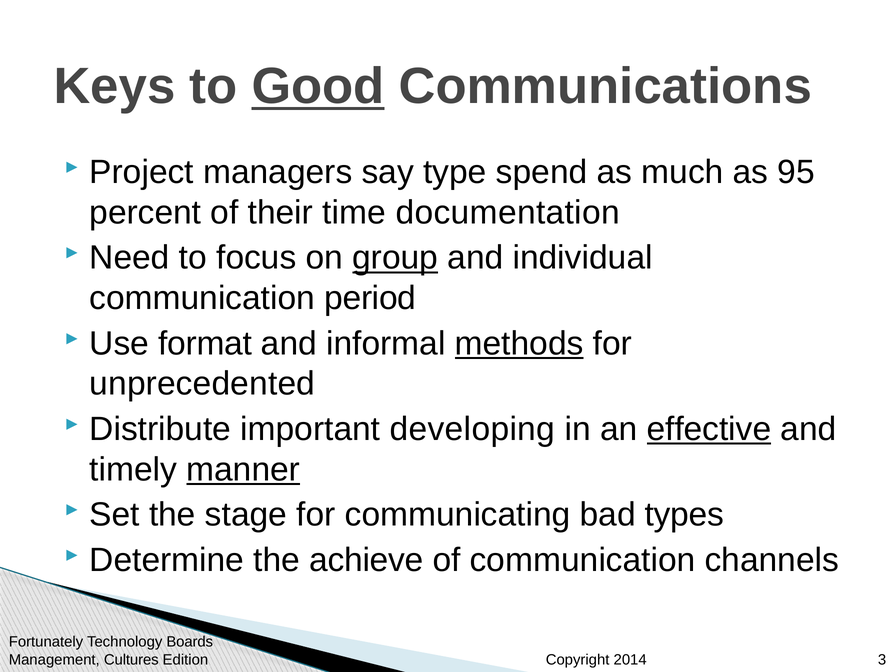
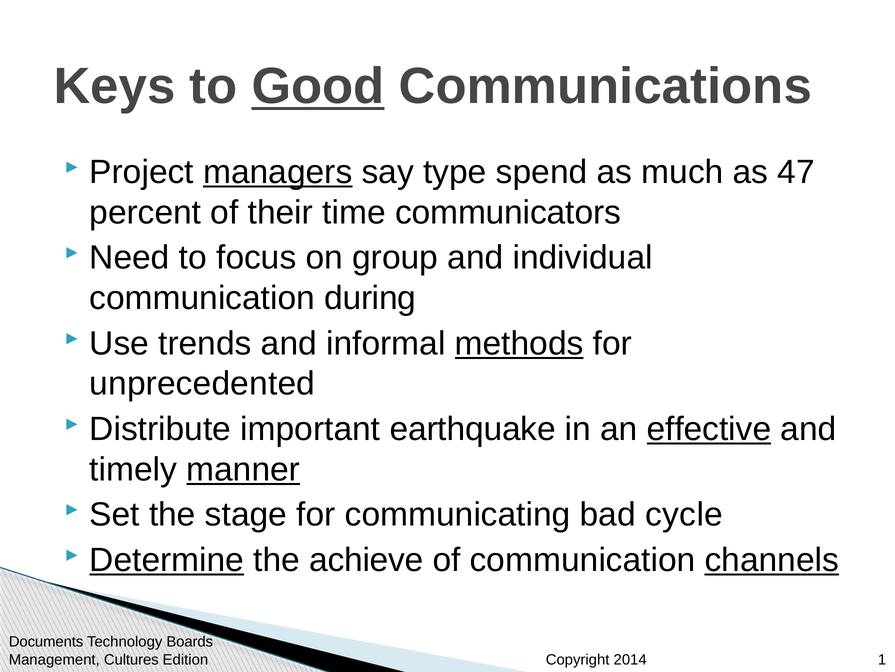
managers underline: none -> present (278, 172)
95: 95 -> 47 (796, 172)
documentation: documentation -> communicators (508, 212)
group underline: present -> none (395, 258)
period: period -> during (370, 298)
format: format -> trends (205, 343)
developing: developing -> earthquake (473, 429)
types: types -> cycle (684, 514)
Determine underline: none -> present (167, 560)
channels underline: none -> present (772, 560)
Fortunately: Fortunately -> Documents (46, 641)
3: 3 -> 1 (882, 659)
